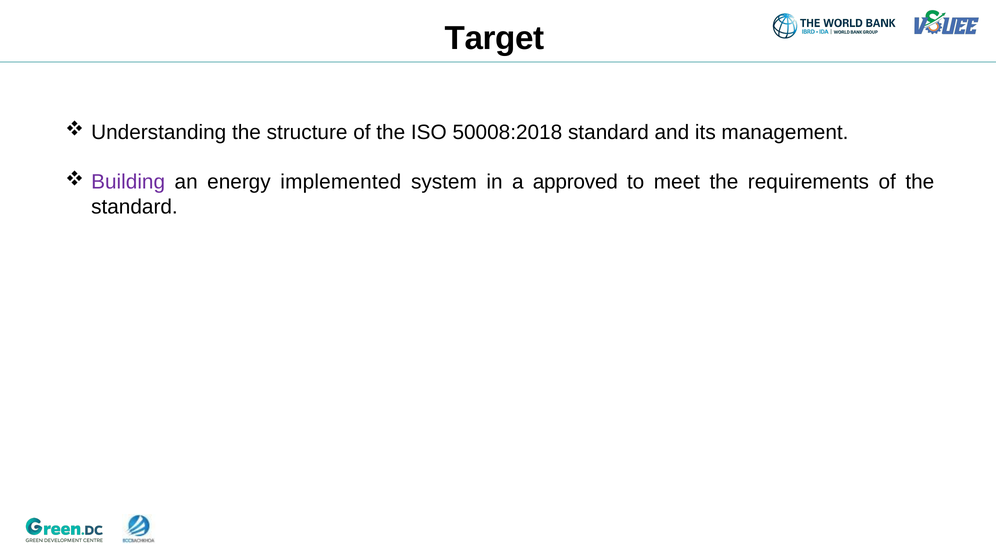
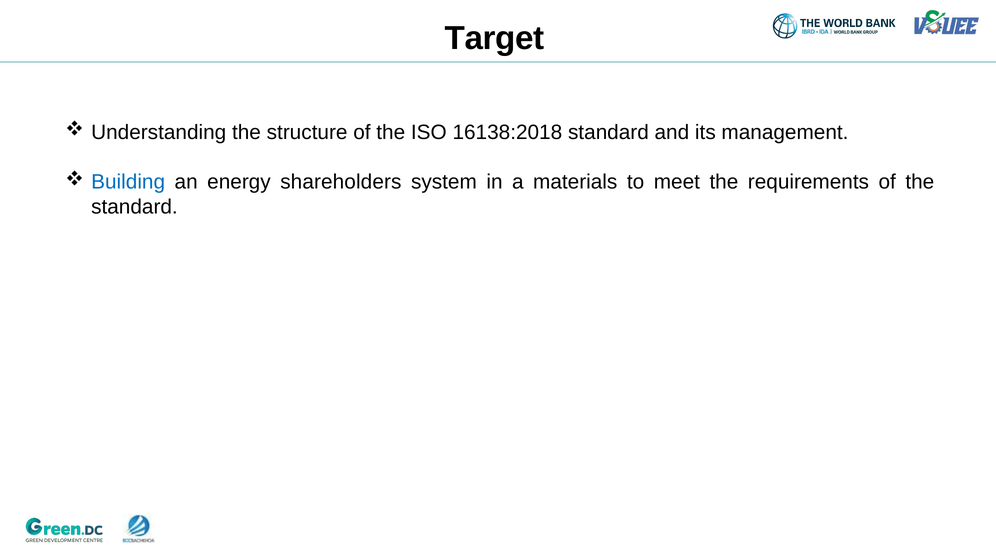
50008:2018: 50008:2018 -> 16138:2018 (507, 132)
Building colour: purple -> blue (128, 182)
implemented: implemented -> shareholders (341, 182)
approved: approved -> materials (575, 182)
